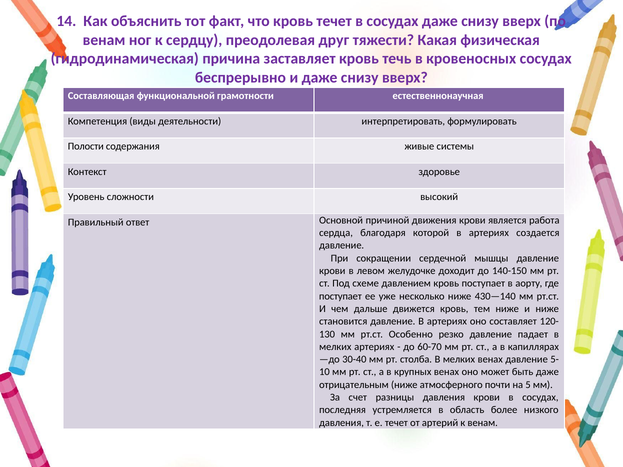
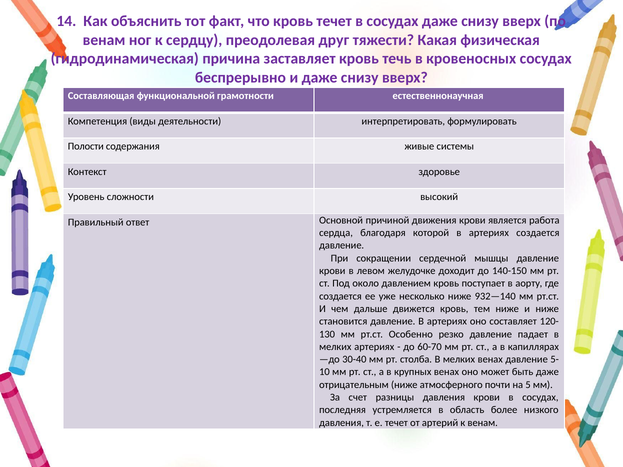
схеме: схеме -> около (366, 284)
поступает: поступает -> создается (340, 296)
430—140: 430—140 -> 932—140 (495, 296)
